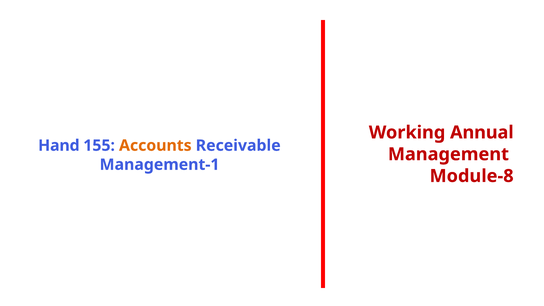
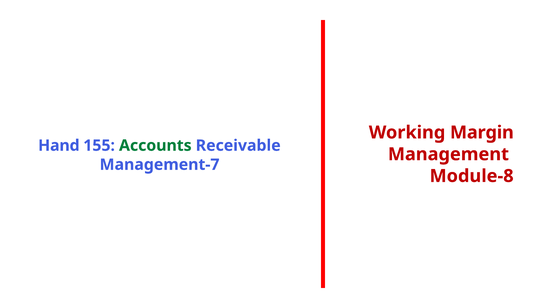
Annual: Annual -> Margin (482, 132)
Accounts colour: orange -> green (155, 146)
Management-1: Management-1 -> Management-7 (160, 165)
